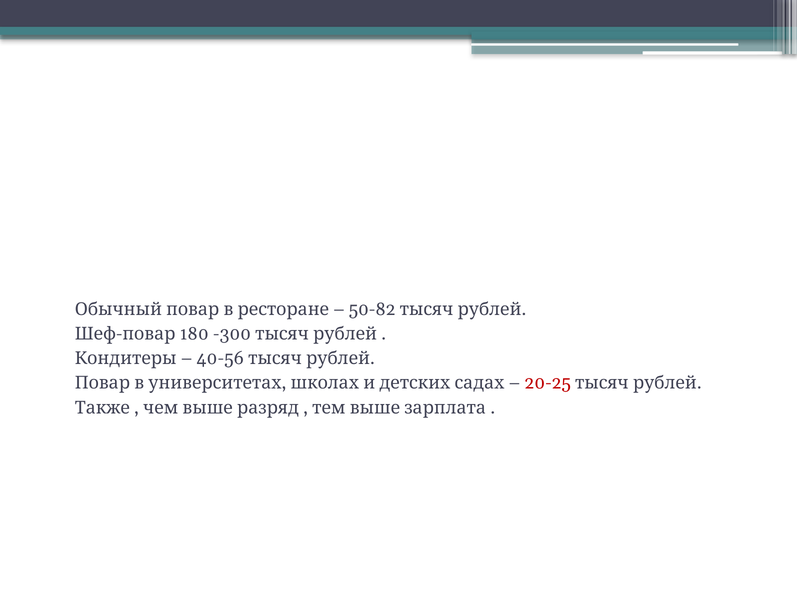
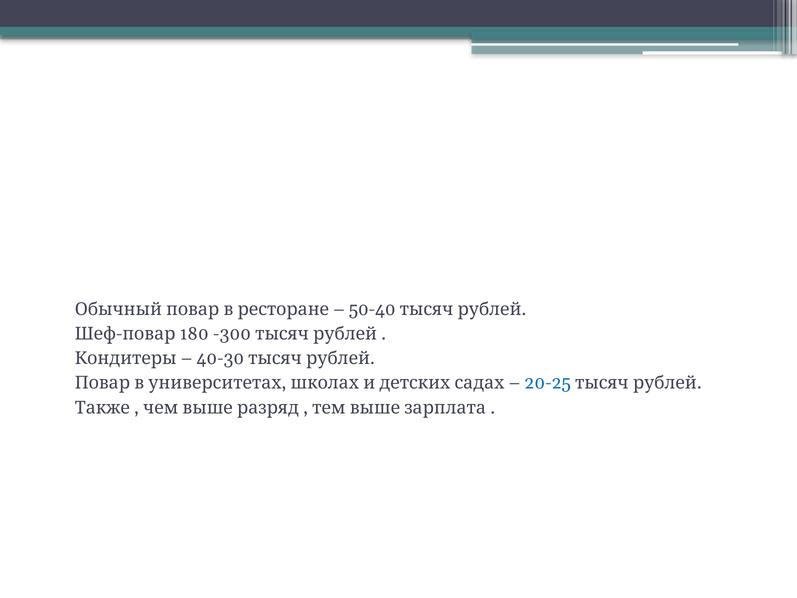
50-82: 50-82 -> 50-40 (372, 309)
40-56: 40-56 -> 40-30 (220, 358)
20-25 colour: red -> blue (548, 383)
